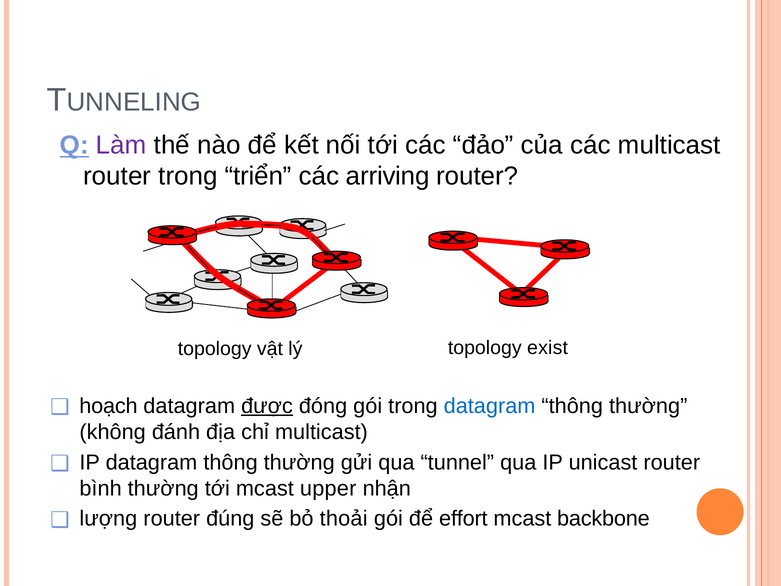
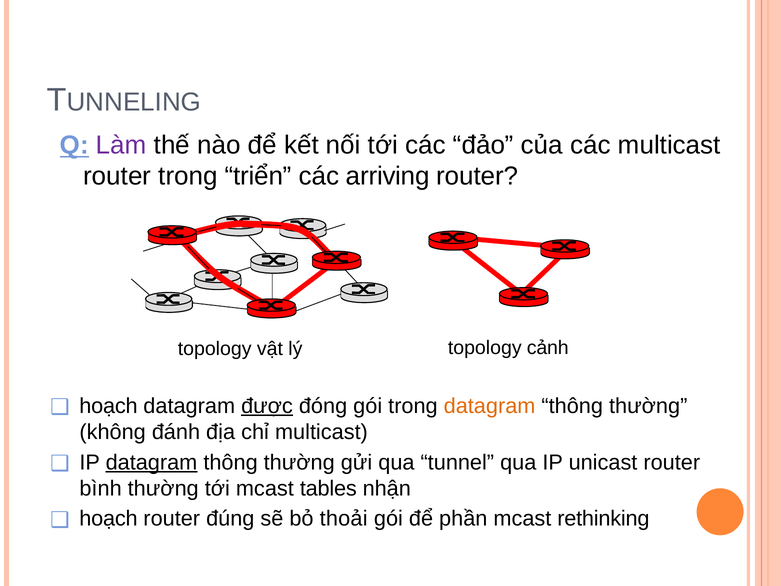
exist: exist -> cảnh (548, 348)
datagram colour: blue -> orange (490, 406)
datagram underline: none -> present (151, 462)
upper: upper -> tables (328, 488)
lượng: lượng -> hoạch (108, 519)
effort: effort -> phần (463, 519)
backbone: backbone -> rethinking (603, 519)
